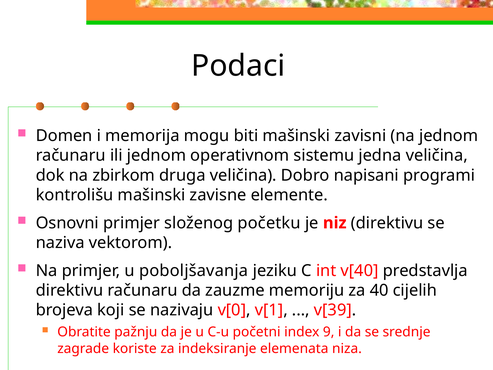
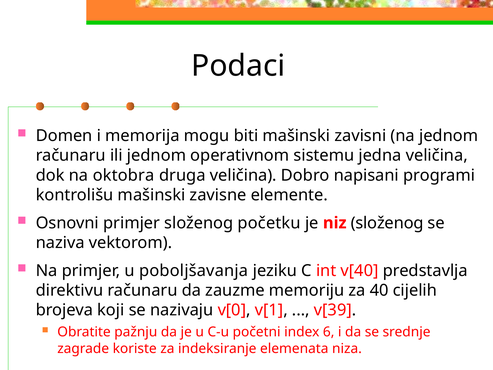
zbirkom: zbirkom -> oktobra (124, 175)
niz direktivu: direktivu -> složenog (387, 223)
9: 9 -> 6 (329, 332)
